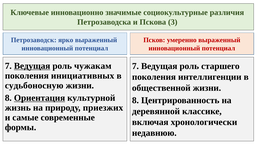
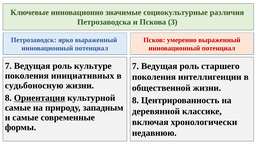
Ведущая underline: present -> none (32, 66)
чужакам: чужакам -> культуре (93, 66)
жизнь: жизнь -> самые (18, 108)
приезжих: приезжих -> западным (103, 108)
